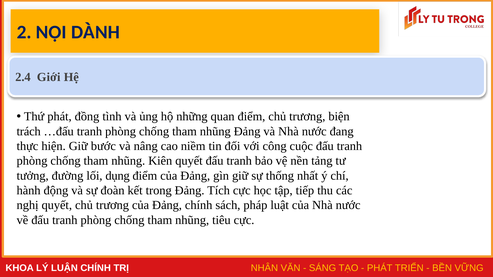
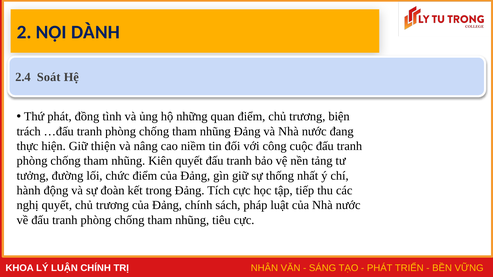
Giới: Giới -> Soát (49, 77)
bước: bước -> thiện (103, 146)
dụng: dụng -> chức (118, 176)
